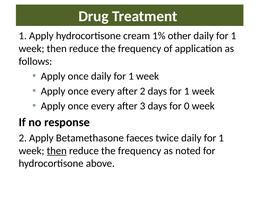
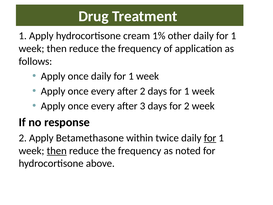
for 0: 0 -> 2 (187, 106)
faeces: faeces -> within (140, 138)
for underline: none -> present (210, 138)
